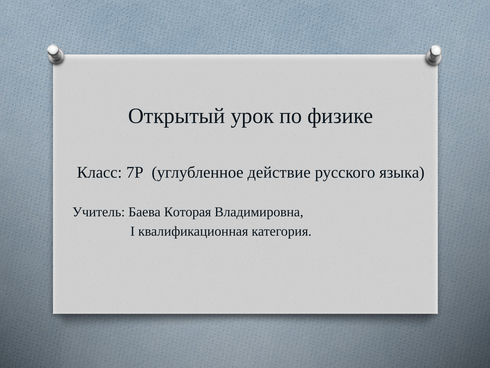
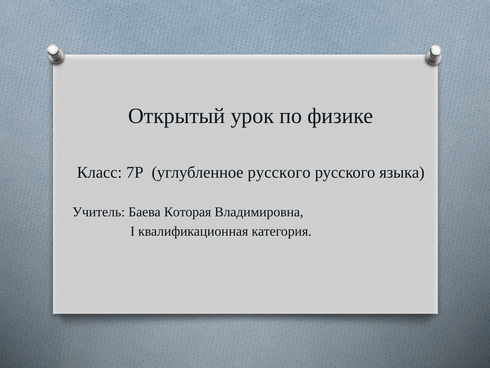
углубленное действие: действие -> русского (279, 172)
